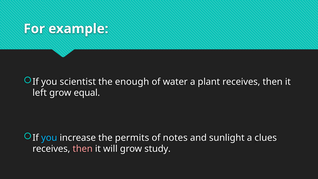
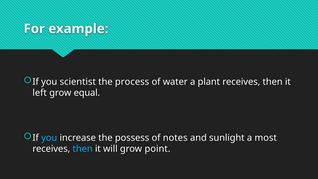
enough: enough -> process (132, 82)
permits: permits -> possess (132, 138)
clues: clues -> most (266, 138)
then colour: pink -> light blue (83, 149)
study: study -> point (157, 149)
